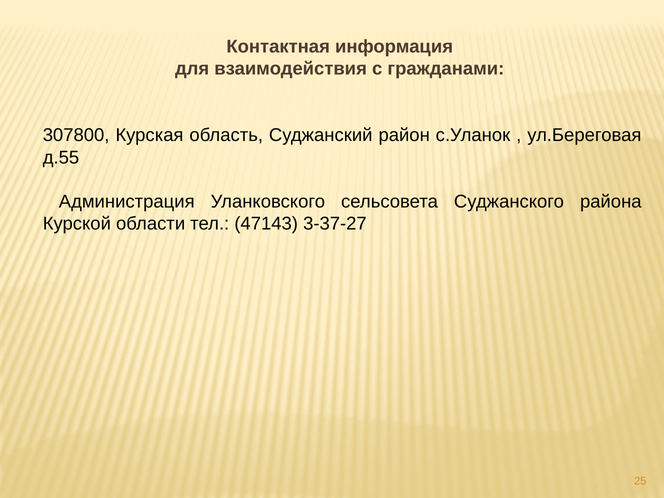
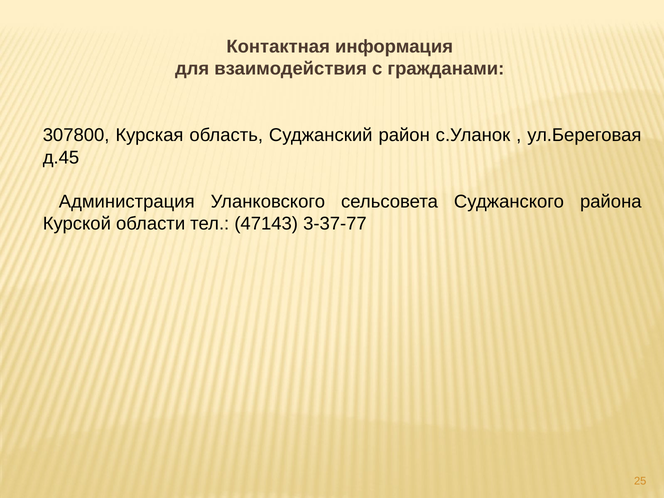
д.55: д.55 -> д.45 (61, 157)
3-37-27: 3-37-27 -> 3-37-77 (335, 224)
